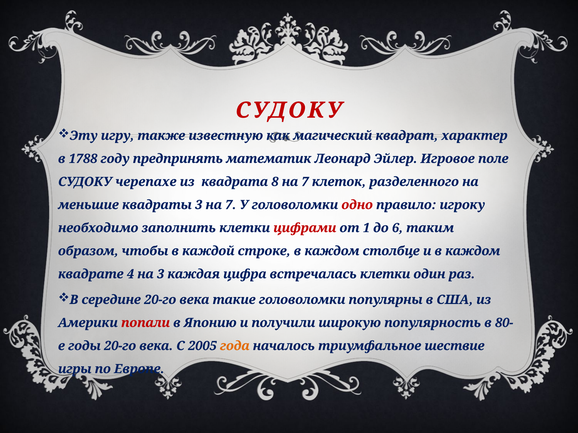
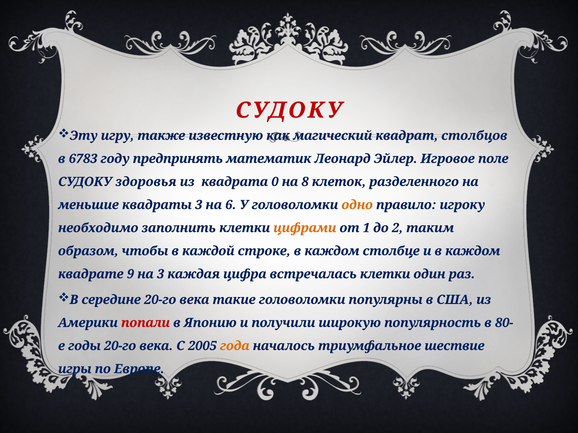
характер: характер -> столбцов (474, 136)
1788: 1788 -> 6783 (83, 159)
черепахе: черепахе -> здоровья (146, 182)
8: 8 -> 0 (275, 182)
7: 7 -> 8 (305, 182)
3 на 7: 7 -> 6 (231, 205)
одно colour: red -> orange (357, 205)
цифрами colour: red -> orange (305, 228)
6: 6 -> 2 (397, 228)
4: 4 -> 9 (130, 274)
